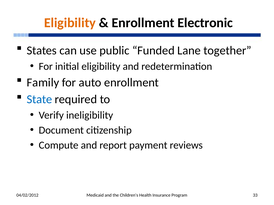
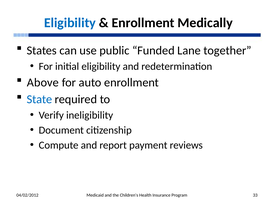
Eligibility colour: orange -> blue (70, 23)
Electronic: Electronic -> Medically (205, 23)
Family: Family -> Above (43, 83)
